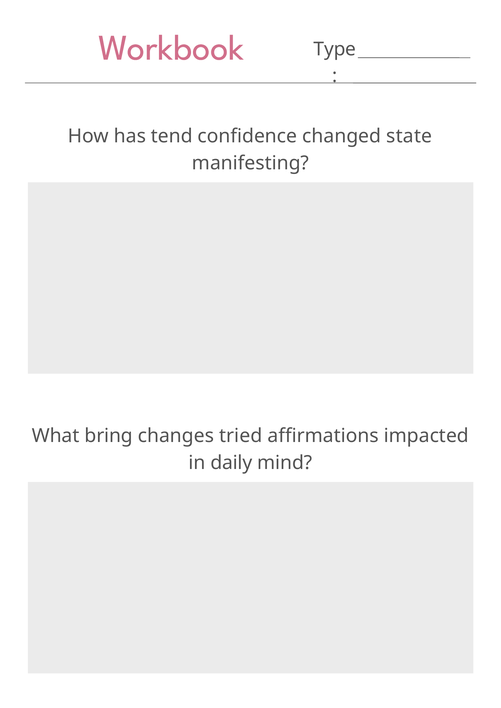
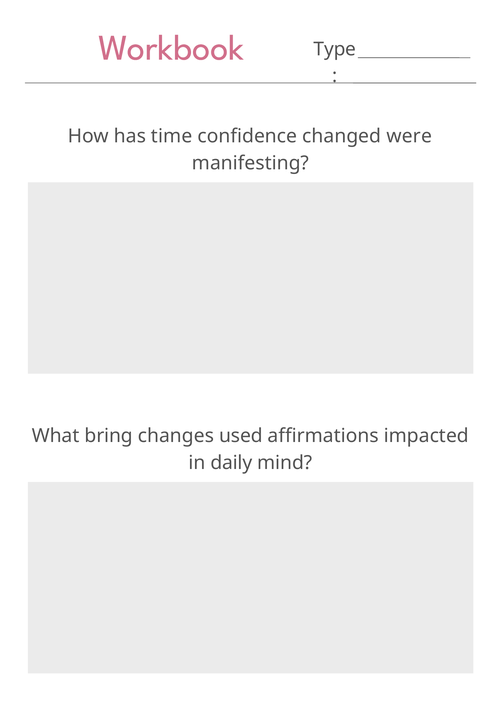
tend: tend -> time (172, 136)
state: state -> were (409, 136)
tried: tried -> used (241, 436)
